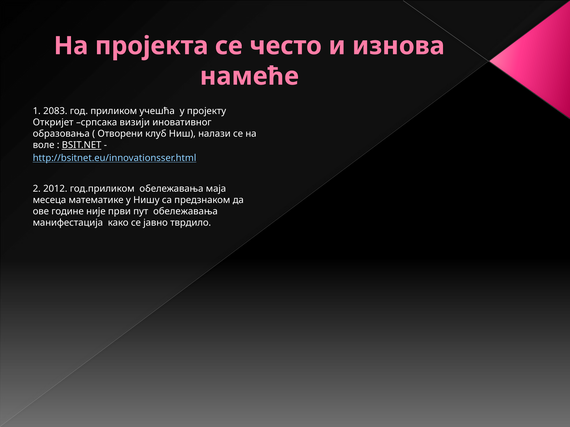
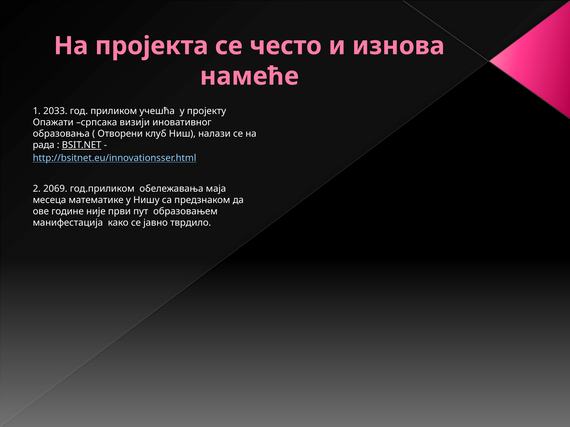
2083: 2083 -> 2033 (55, 111)
Откријет: Откријет -> Опажати (53, 122)
воле: воле -> рада (44, 145)
2012: 2012 -> 2069 (55, 189)
пут обележавања: обележавања -> образовањем (185, 212)
